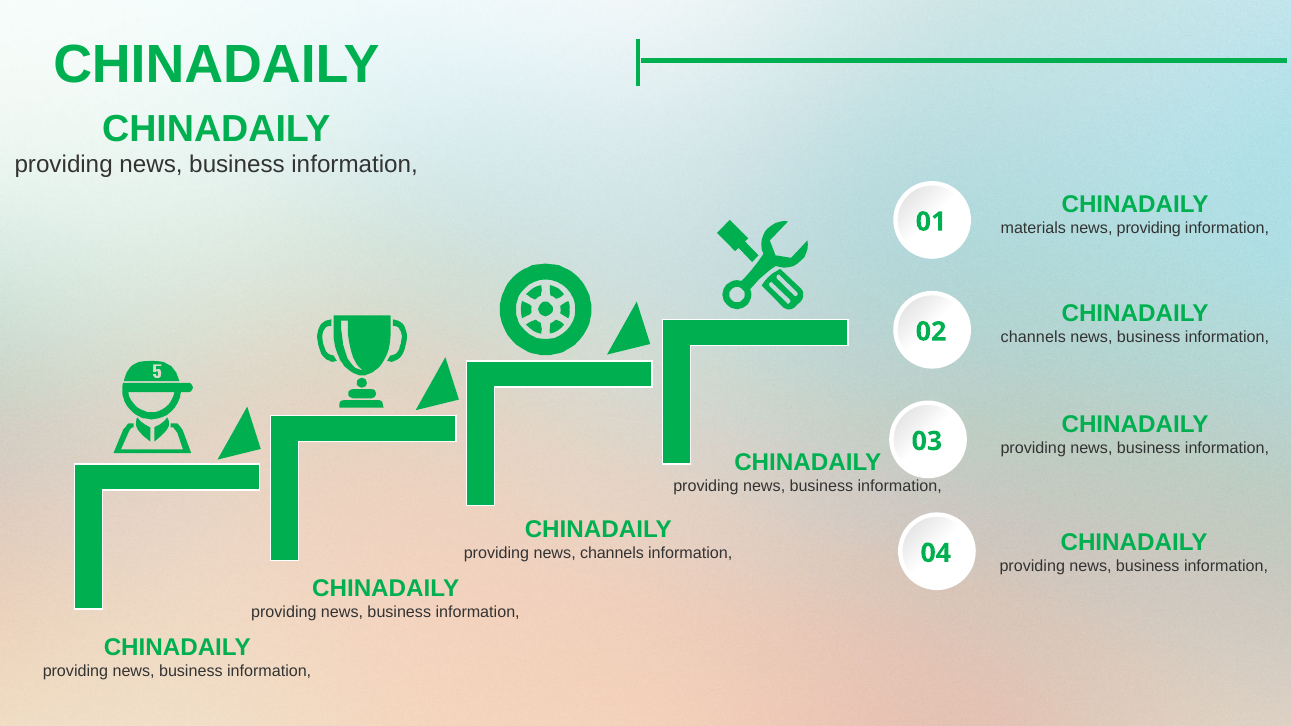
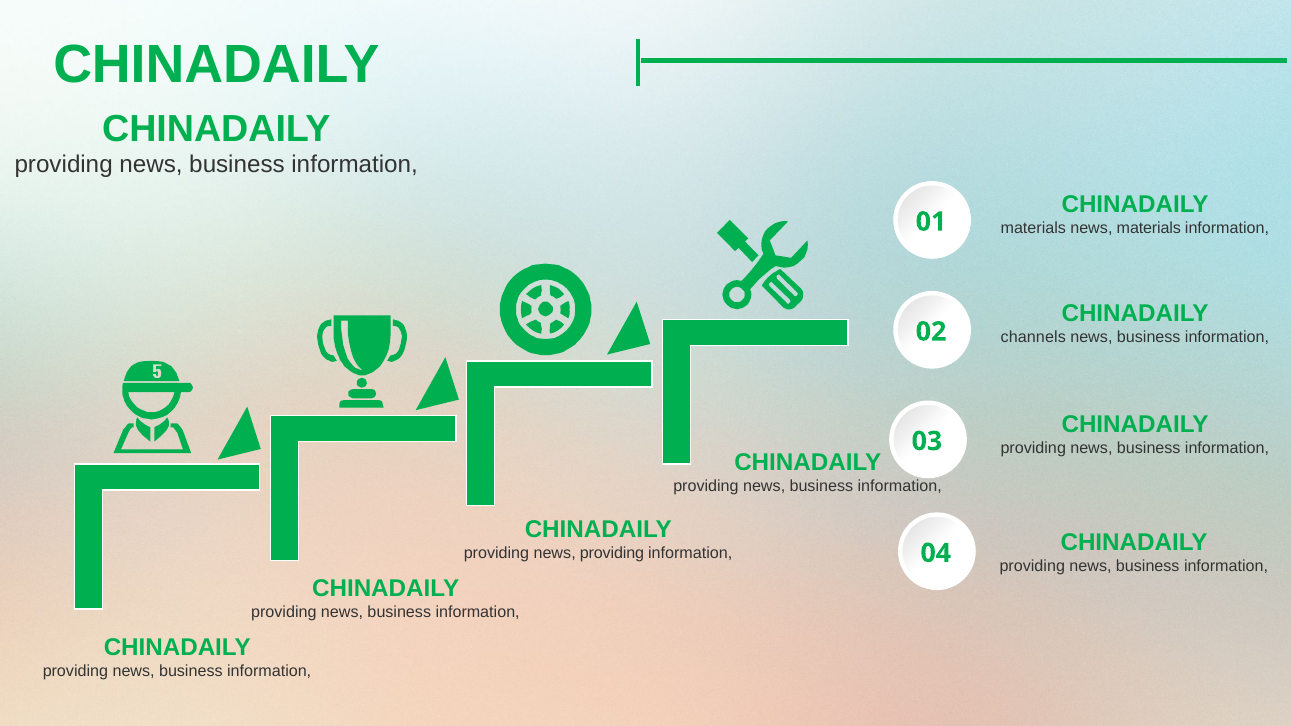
news providing: providing -> materials (1149, 228)
news channels: channels -> providing (612, 553)
